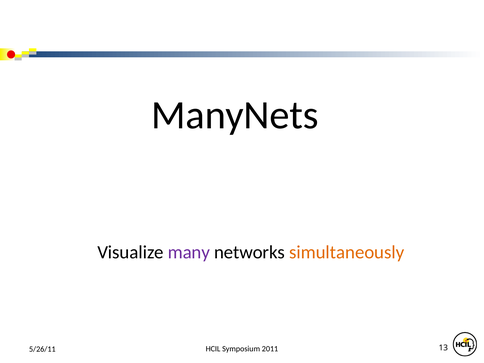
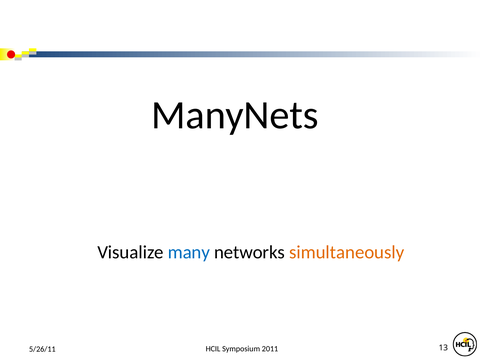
many colour: purple -> blue (189, 252)
